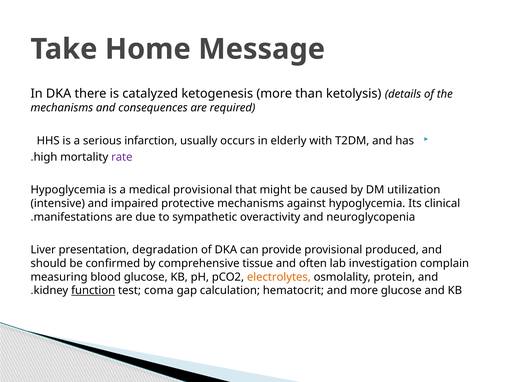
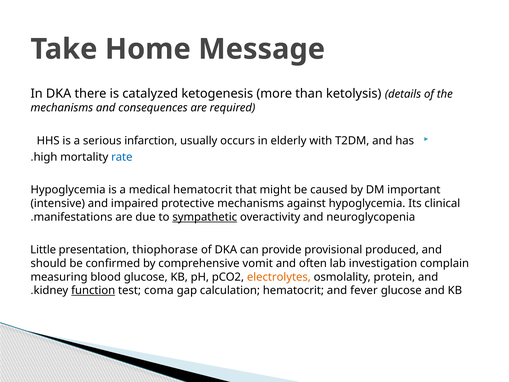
rate colour: purple -> blue (122, 157)
medical provisional: provisional -> hematocrit (203, 190)
utilization: utilization -> important (414, 190)
sympathetic underline: none -> present (205, 217)
Liver: Liver -> Little (43, 250)
degradation: degradation -> thiophorase (165, 250)
tissue: tissue -> vomit (258, 263)
and more: more -> fever (364, 290)
